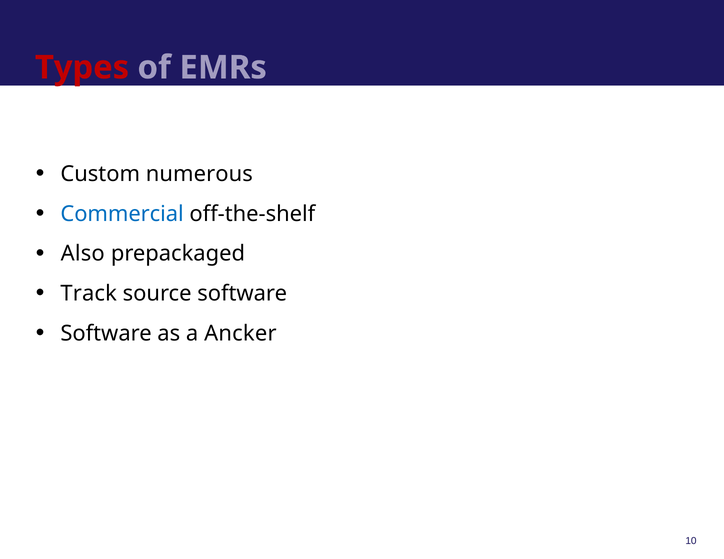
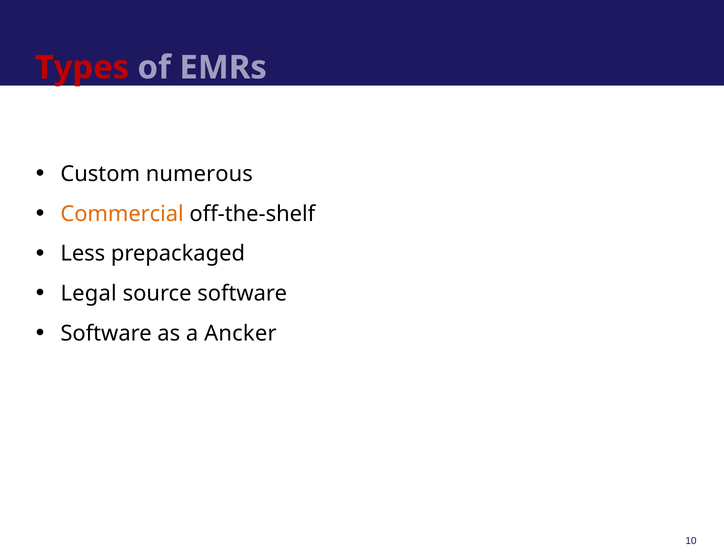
Commercial colour: blue -> orange (122, 214)
Also: Also -> Less (83, 254)
Track: Track -> Legal (89, 294)
